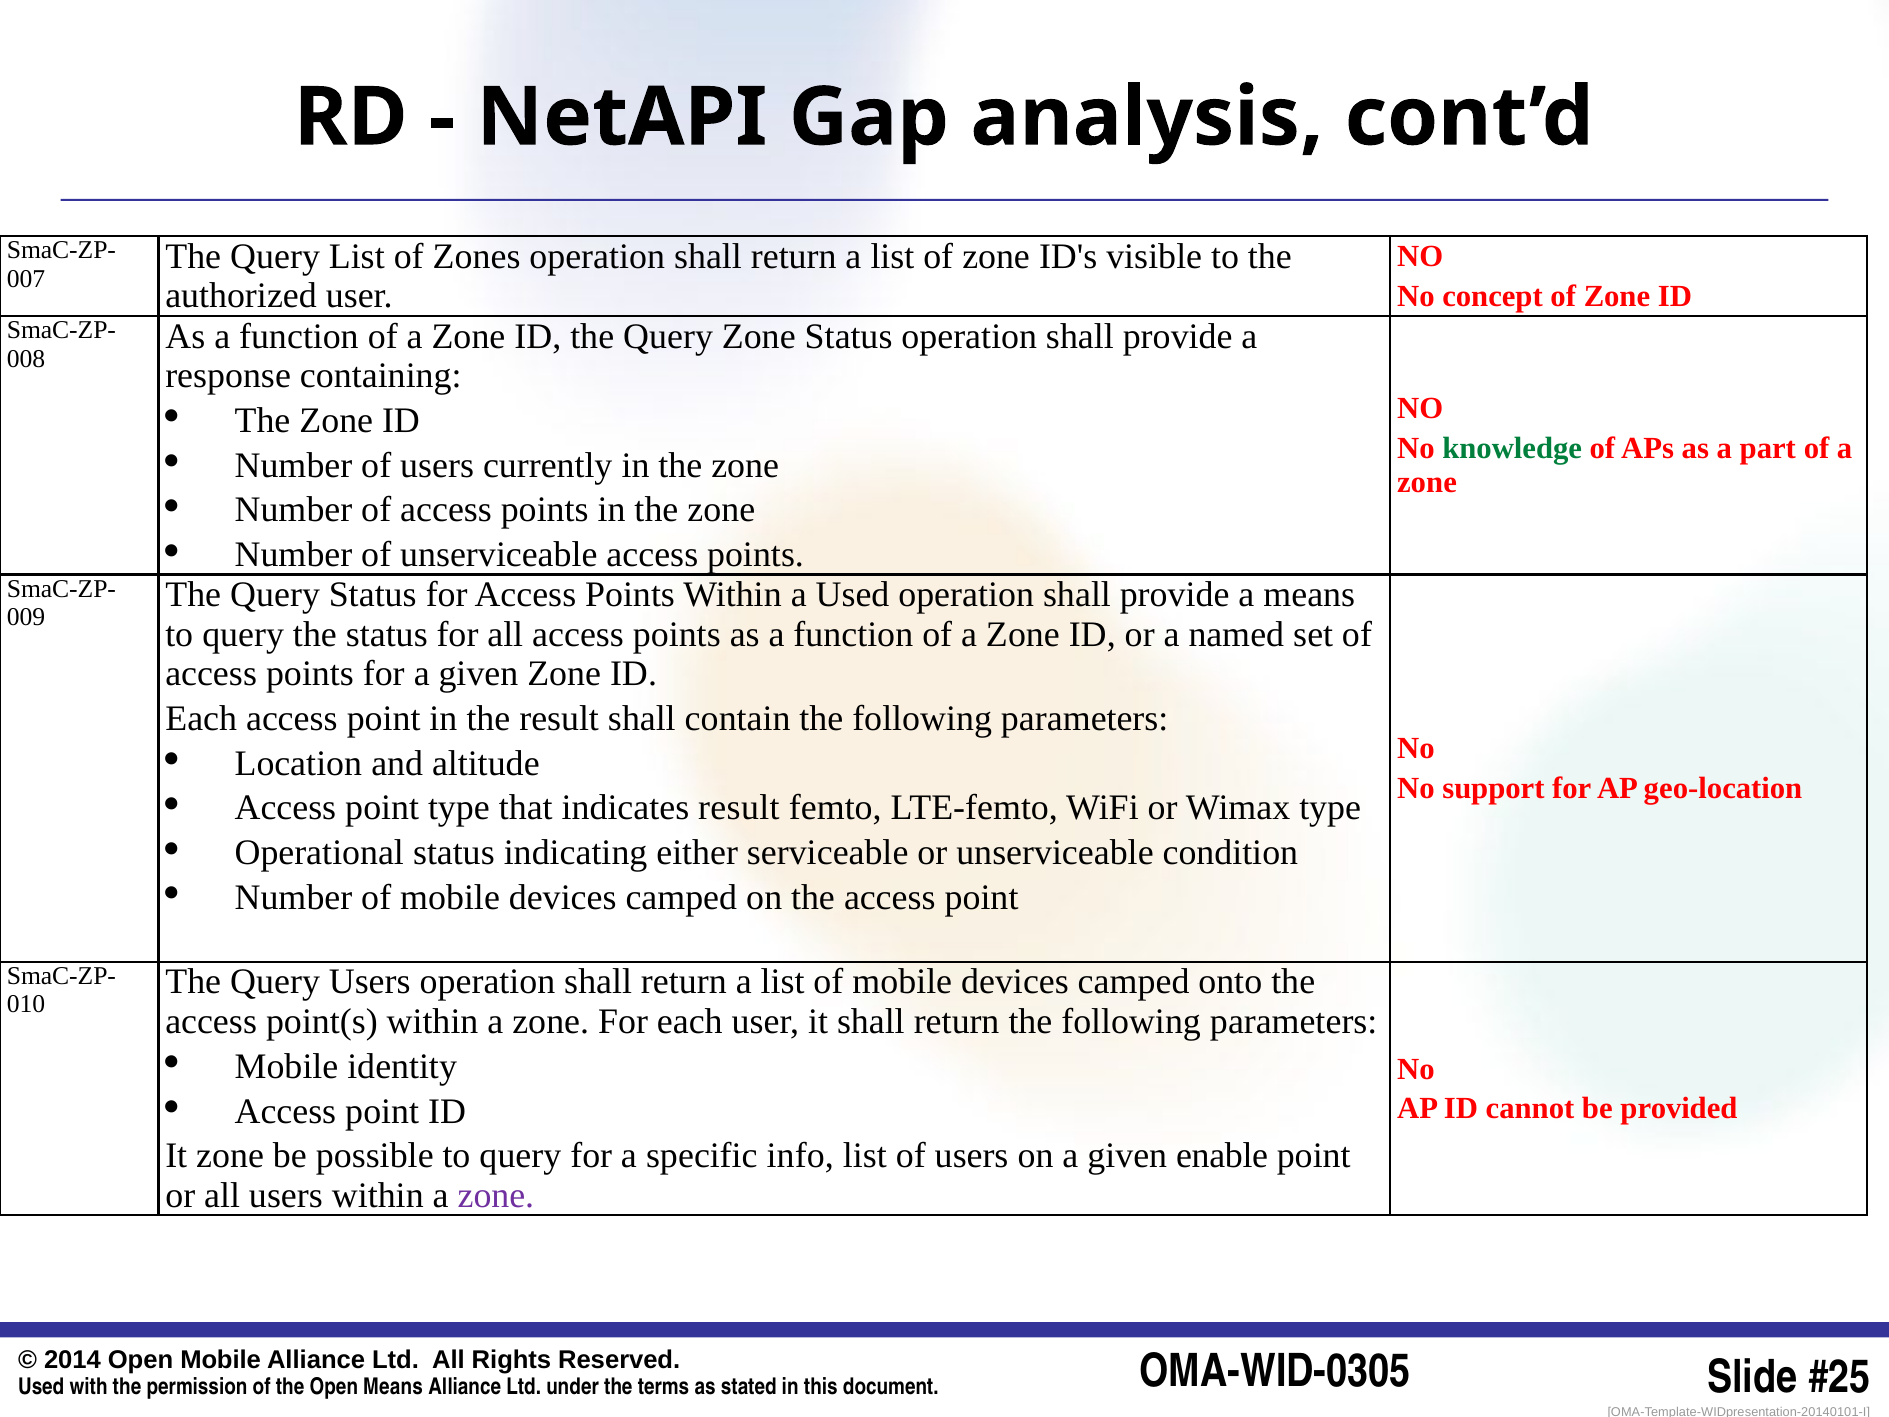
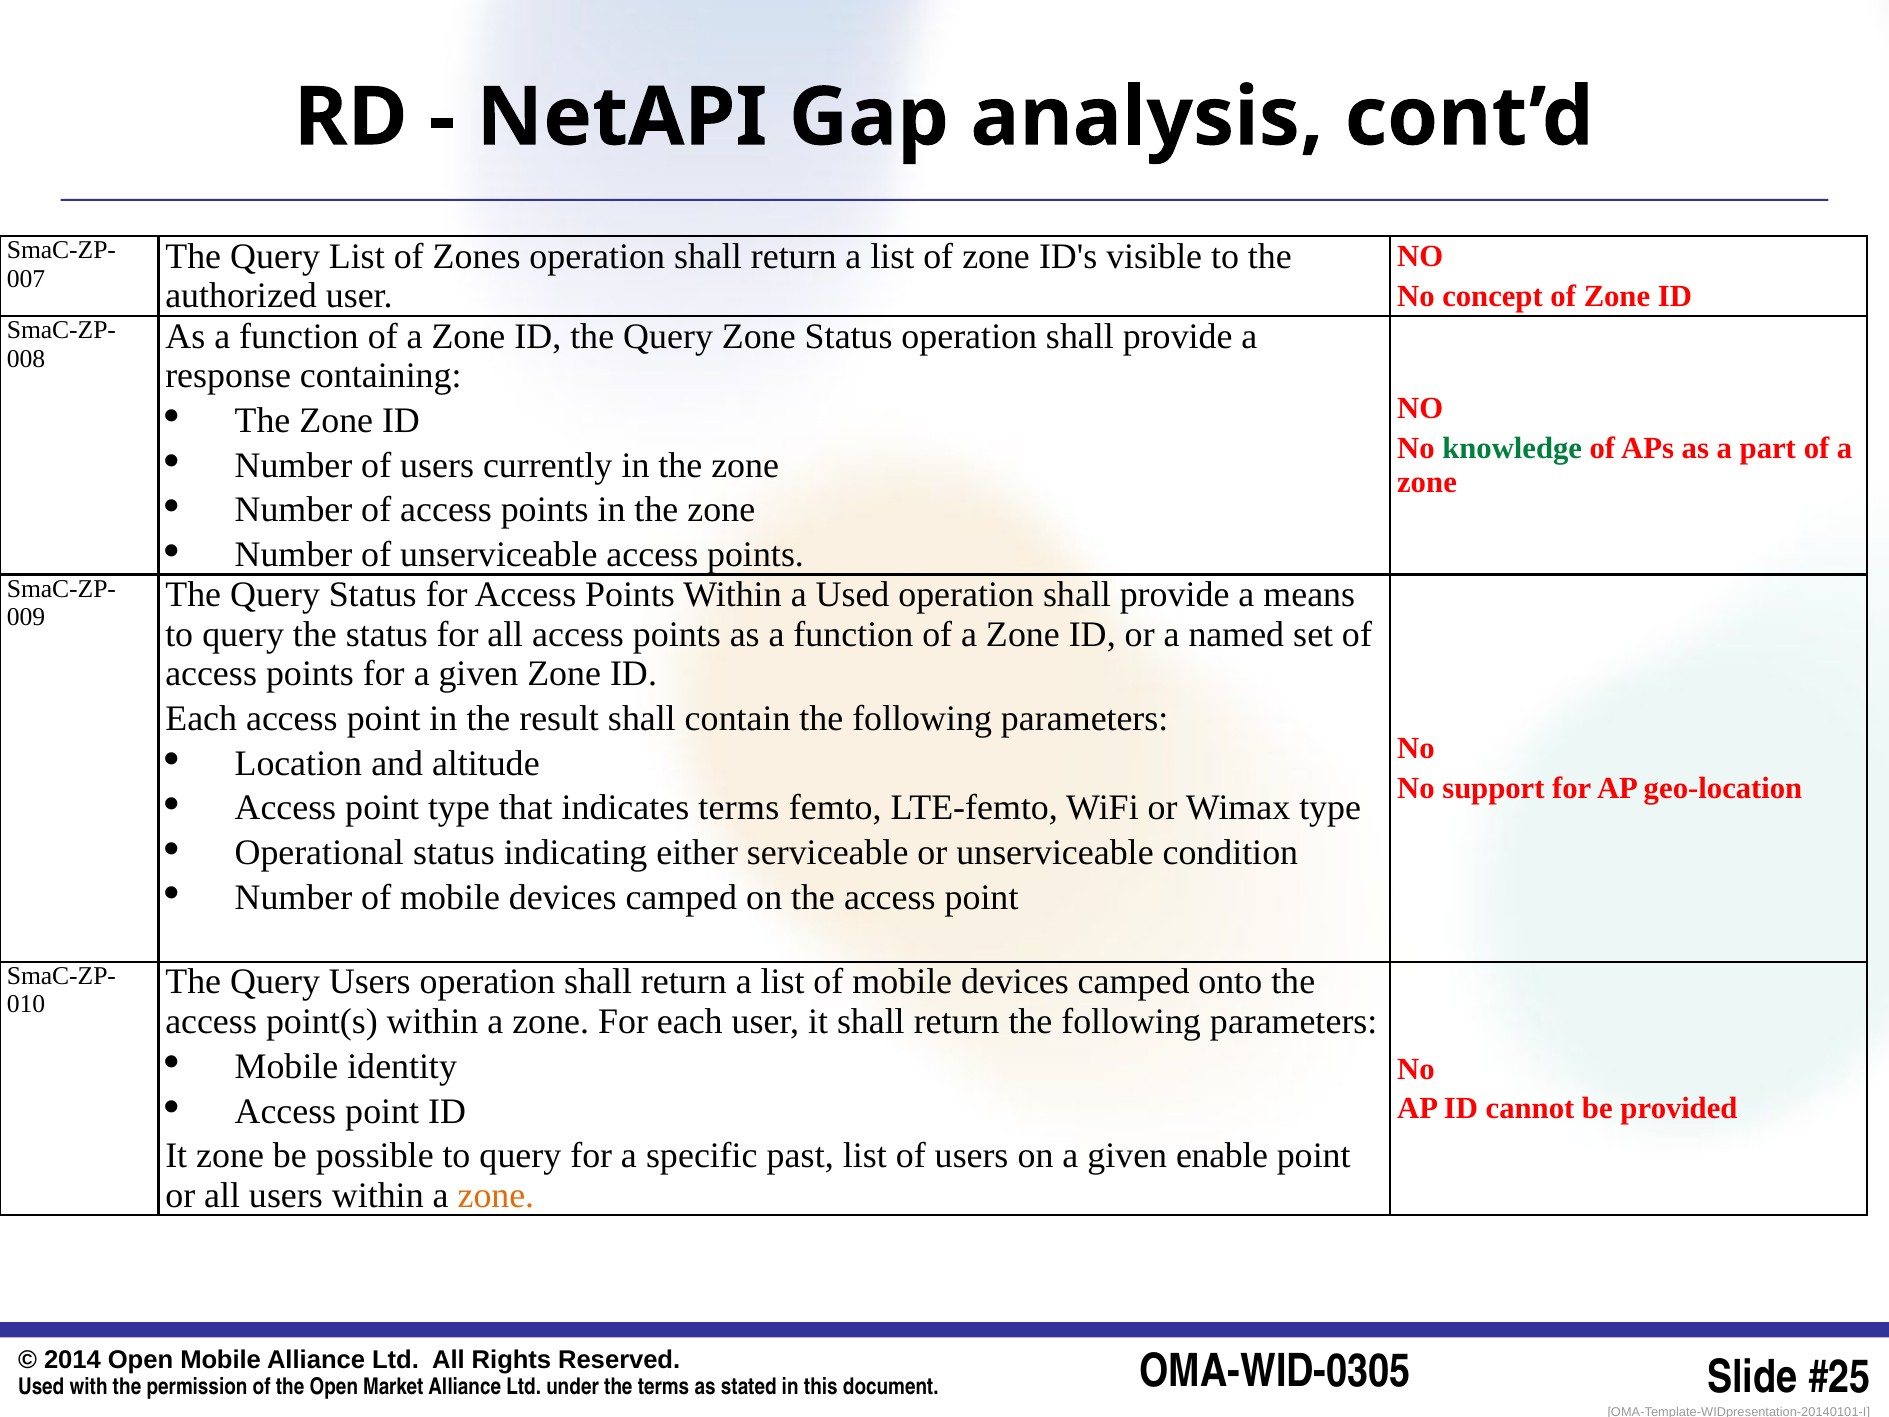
indicates result: result -> terms (739, 808)
info: info -> past (800, 1156)
zone colour: purple -> orange (496, 1196)
Means: Means -> Market (393, 1386)
